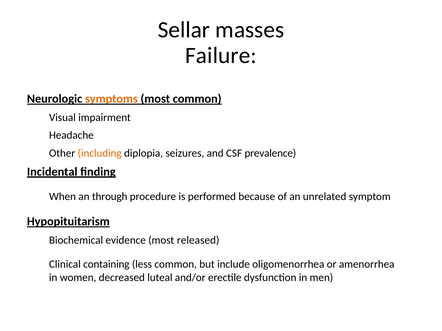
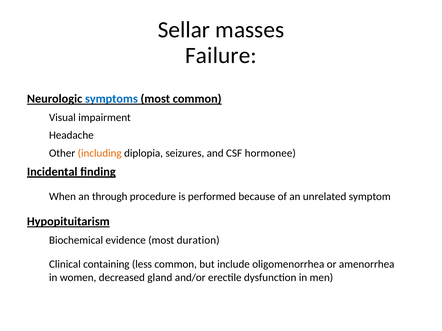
symptoms colour: orange -> blue (111, 99)
prevalence: prevalence -> hormonee (270, 153)
released: released -> duration (198, 241)
luteal: luteal -> gland (160, 278)
